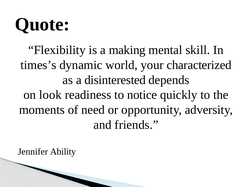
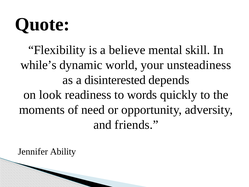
making: making -> believe (127, 50)
times’s: times’s -> while’s (39, 65)
characterized: characterized -> unsteadiness (199, 65)
notice: notice -> words (142, 95)
